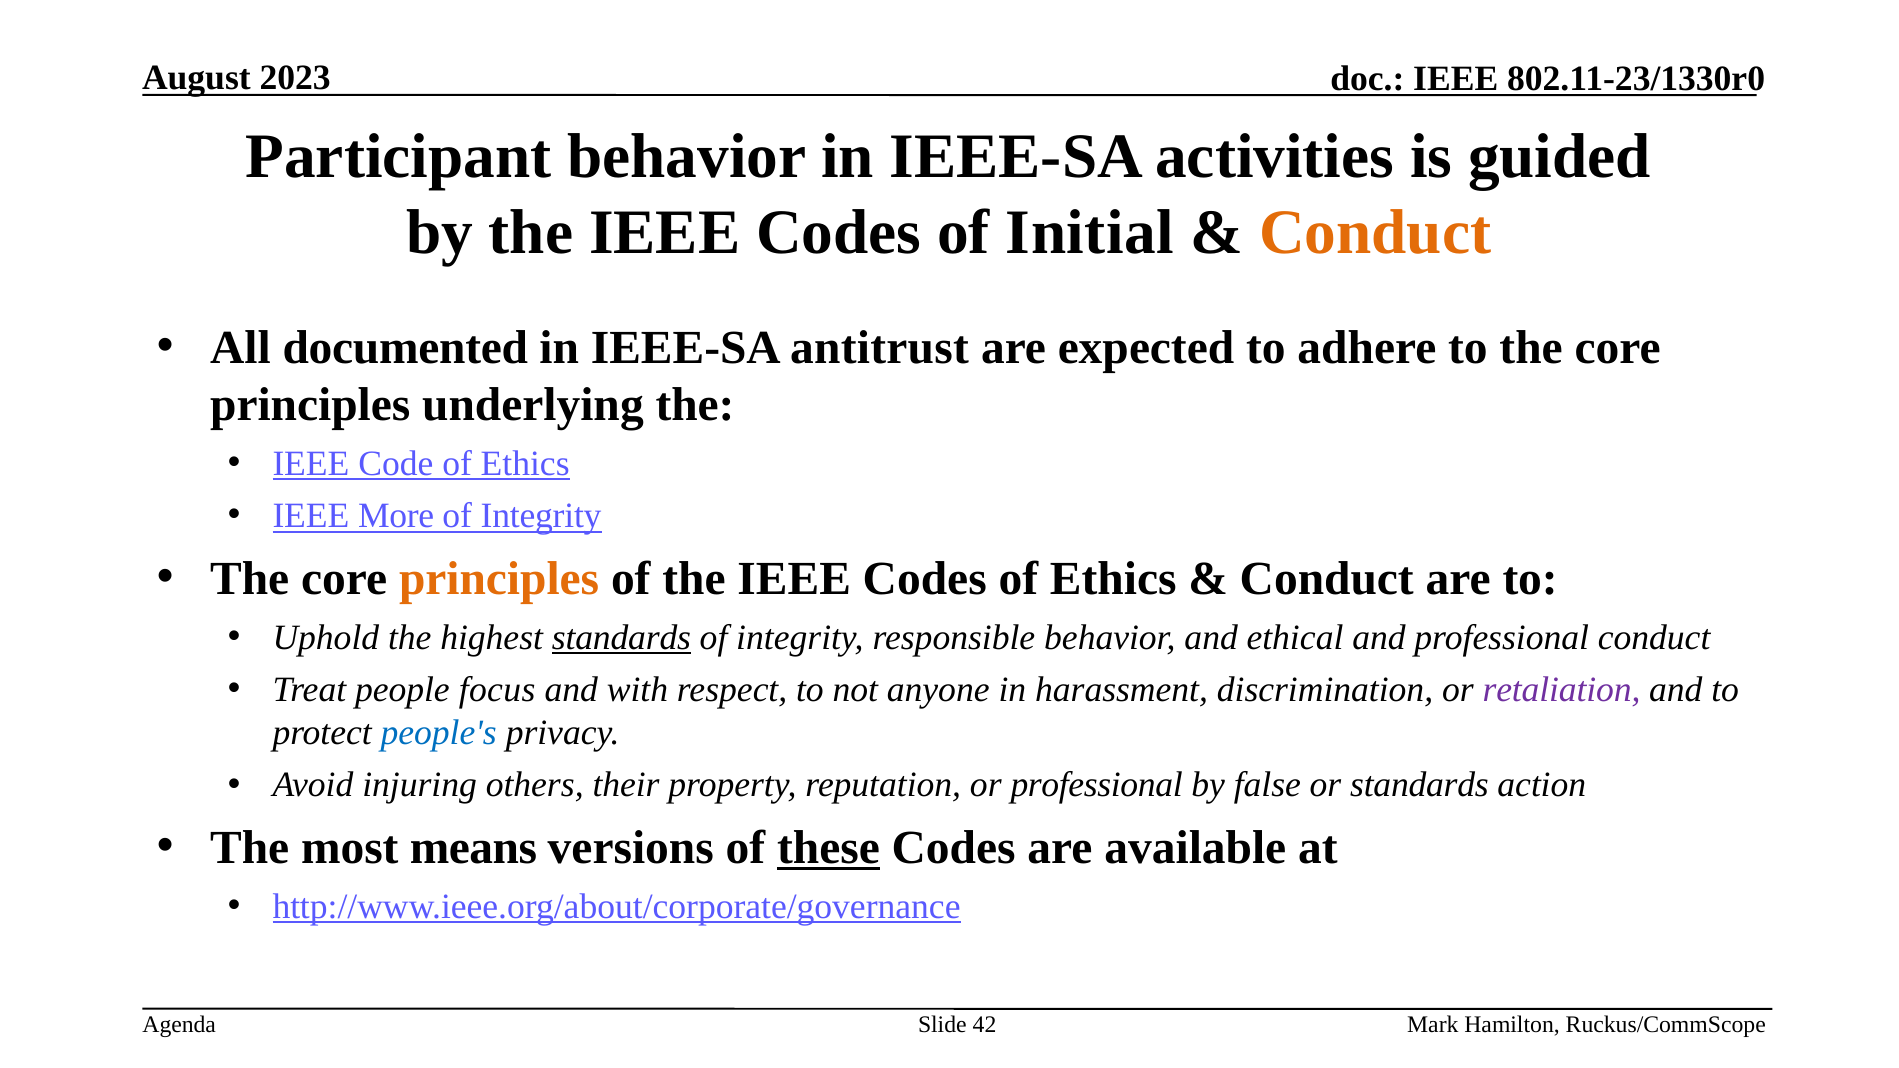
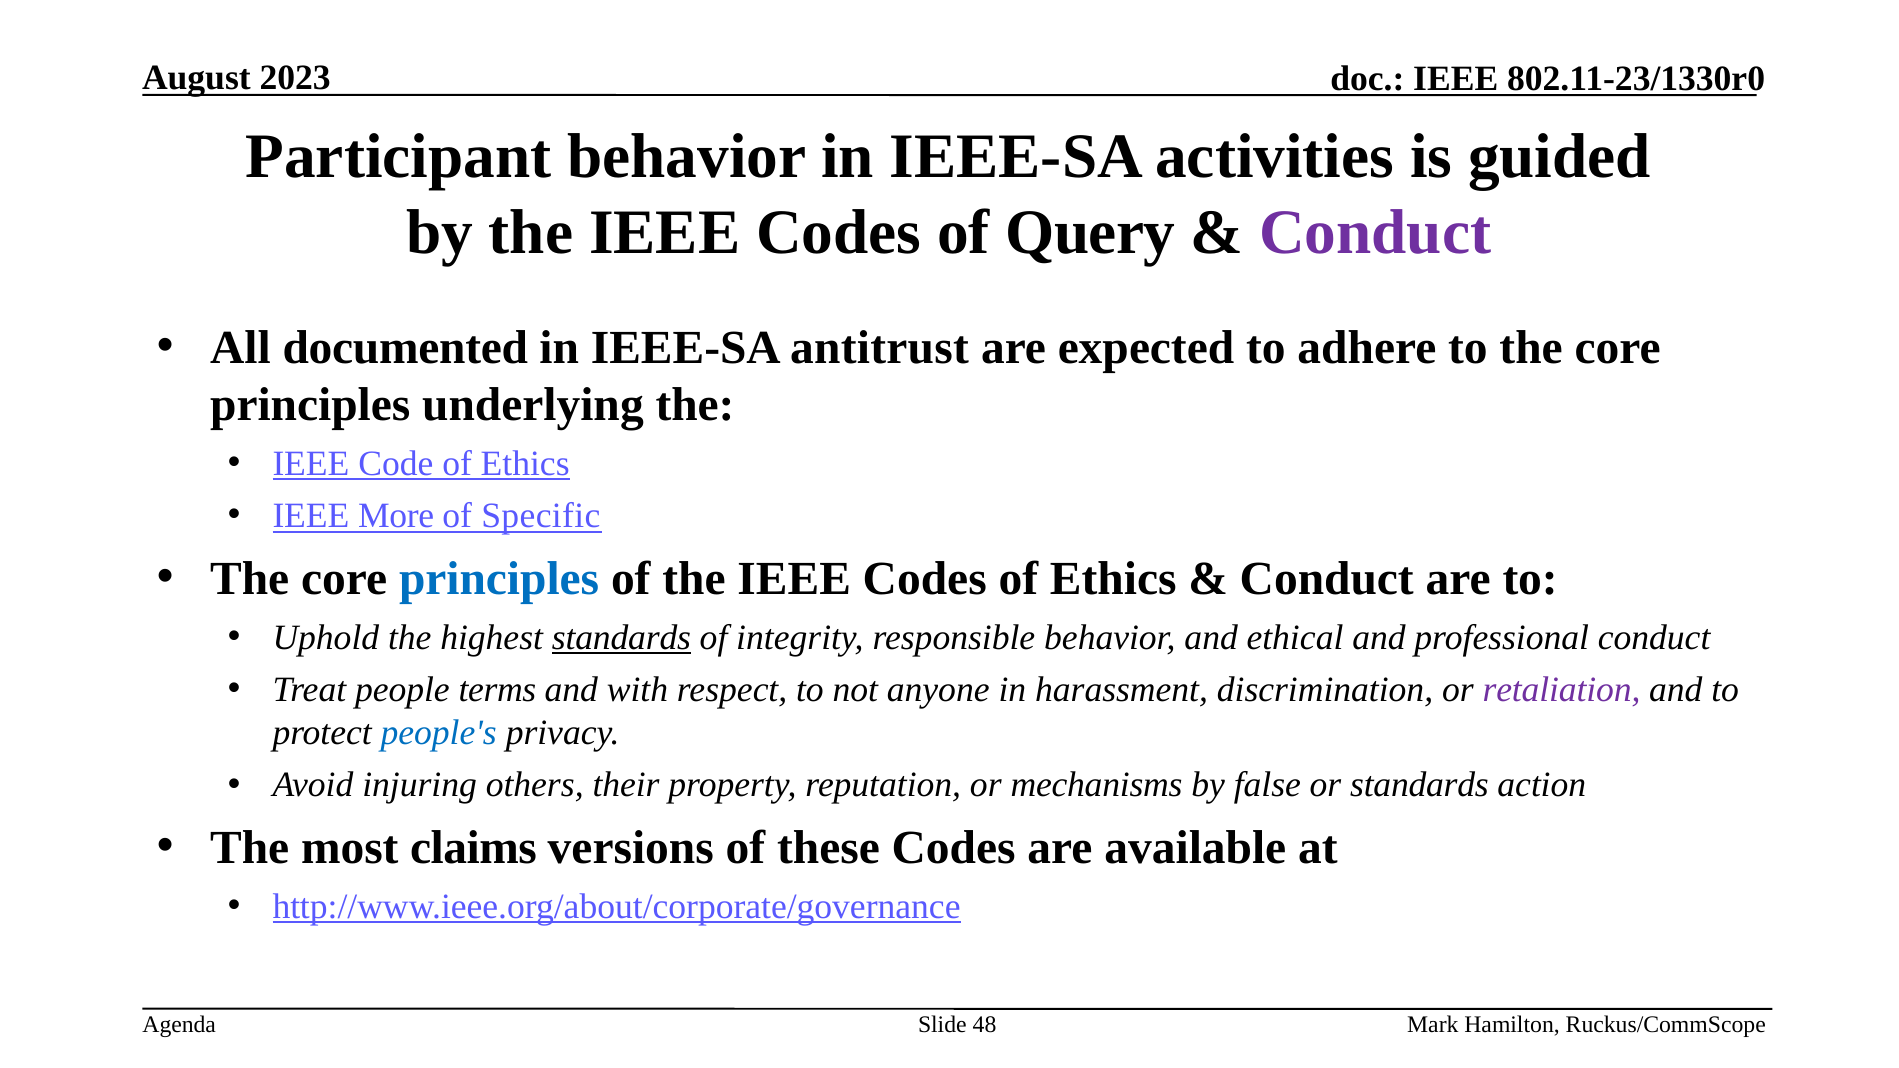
Initial: Initial -> Query (1091, 232)
Conduct colour: orange -> purple (1375, 232)
Integrity: Integrity -> Specific (541, 516)
principles colour: orange -> blue (499, 579)
focus: focus -> terms (497, 690)
or professional: professional -> mechanisms (1097, 785)
means: means -> claims (473, 848)
these underline: present -> none (828, 848)
42: 42 -> 48 (985, 1024)
